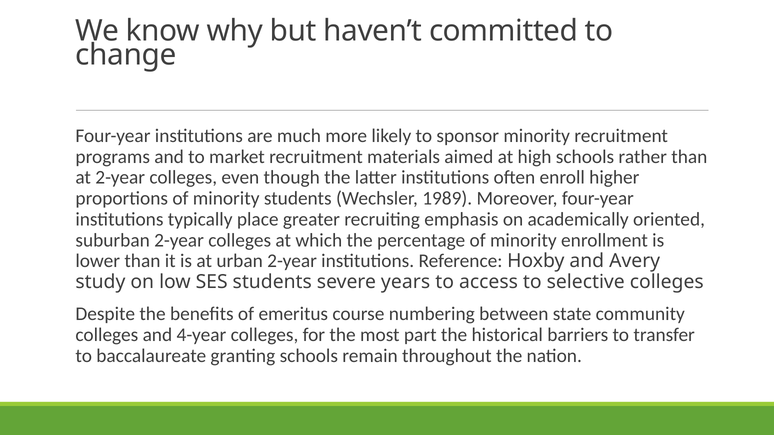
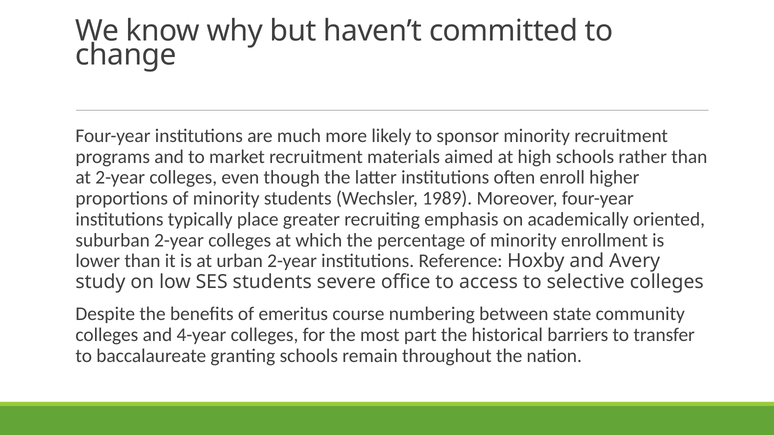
years: years -> office (406, 282)
